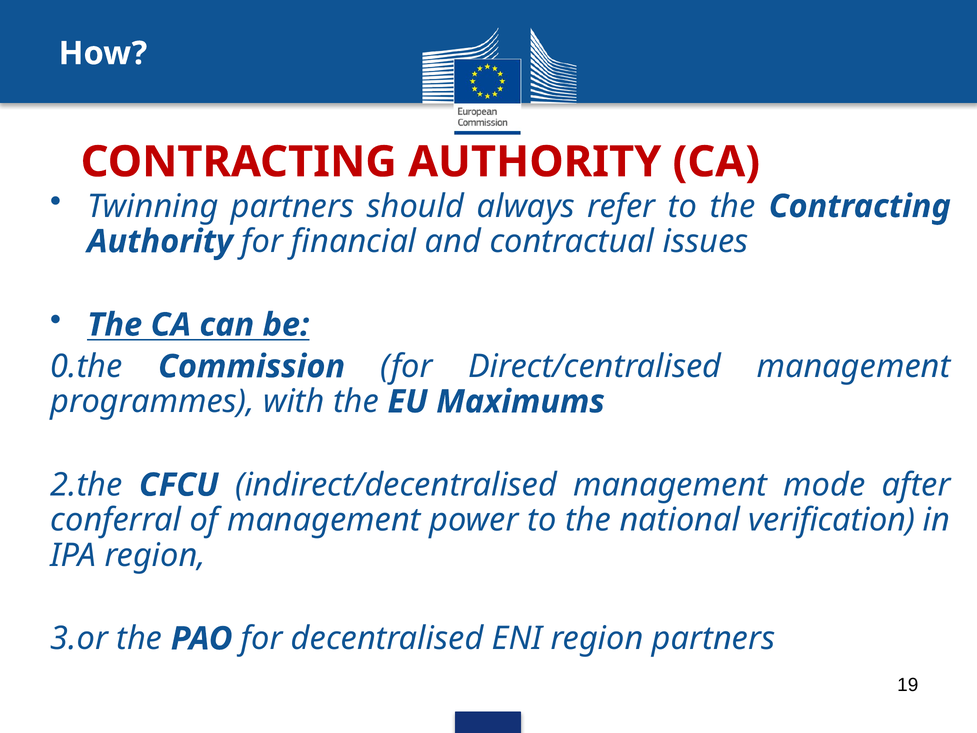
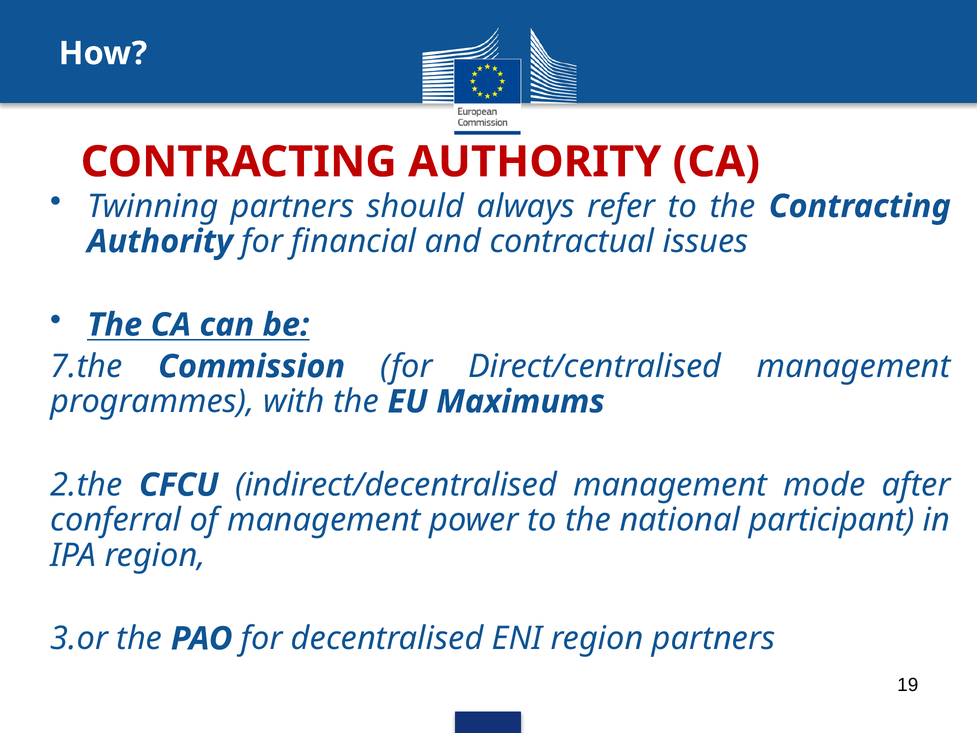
0.the: 0.the -> 7.the (87, 366)
verification: verification -> participant (832, 520)
